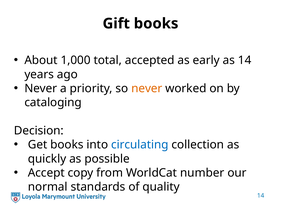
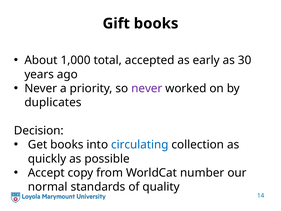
as 14: 14 -> 30 (245, 60)
never colour: orange -> purple (147, 88)
cataloging: cataloging -> duplicates (53, 102)
